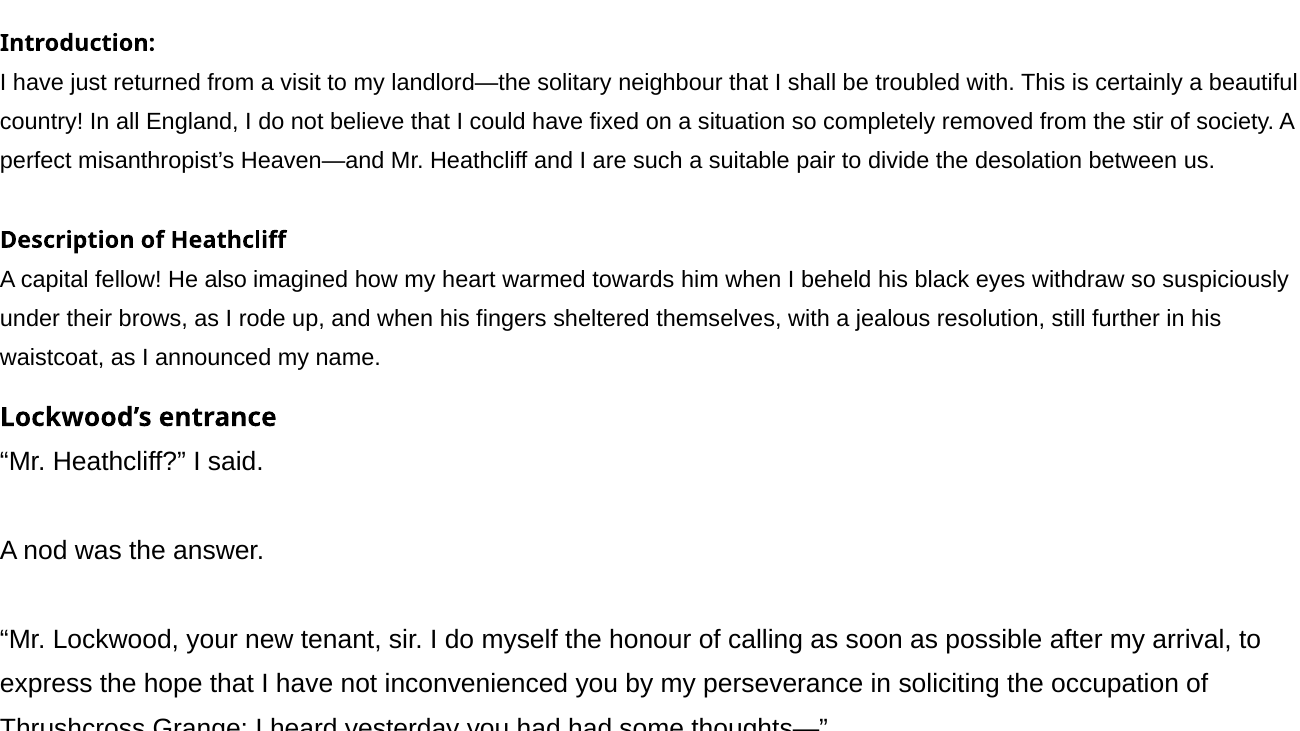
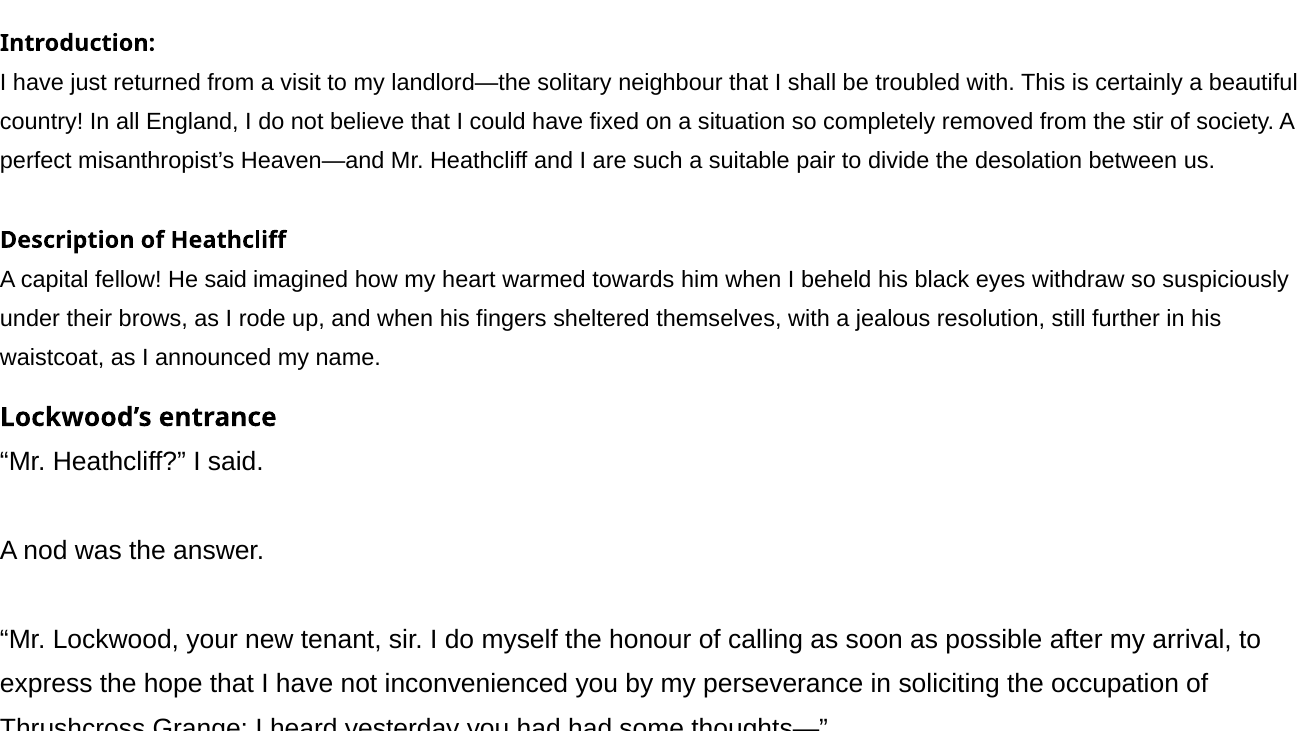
He also: also -> said (226, 280)
